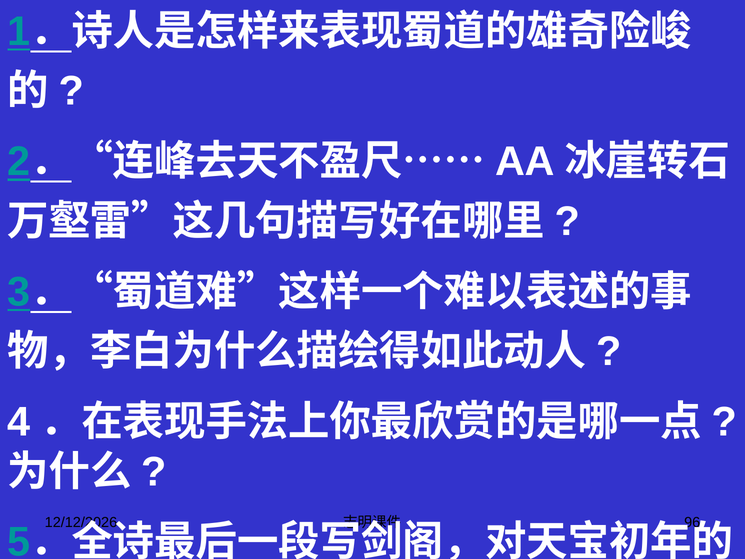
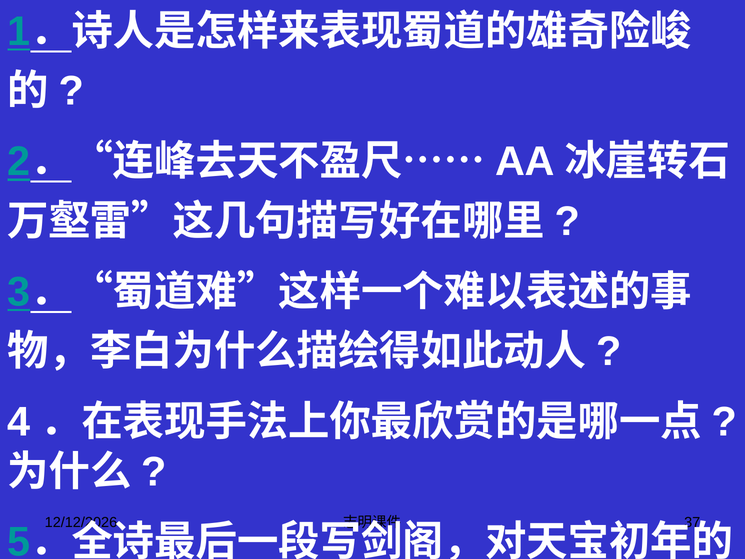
96: 96 -> 37 (692, 522)
